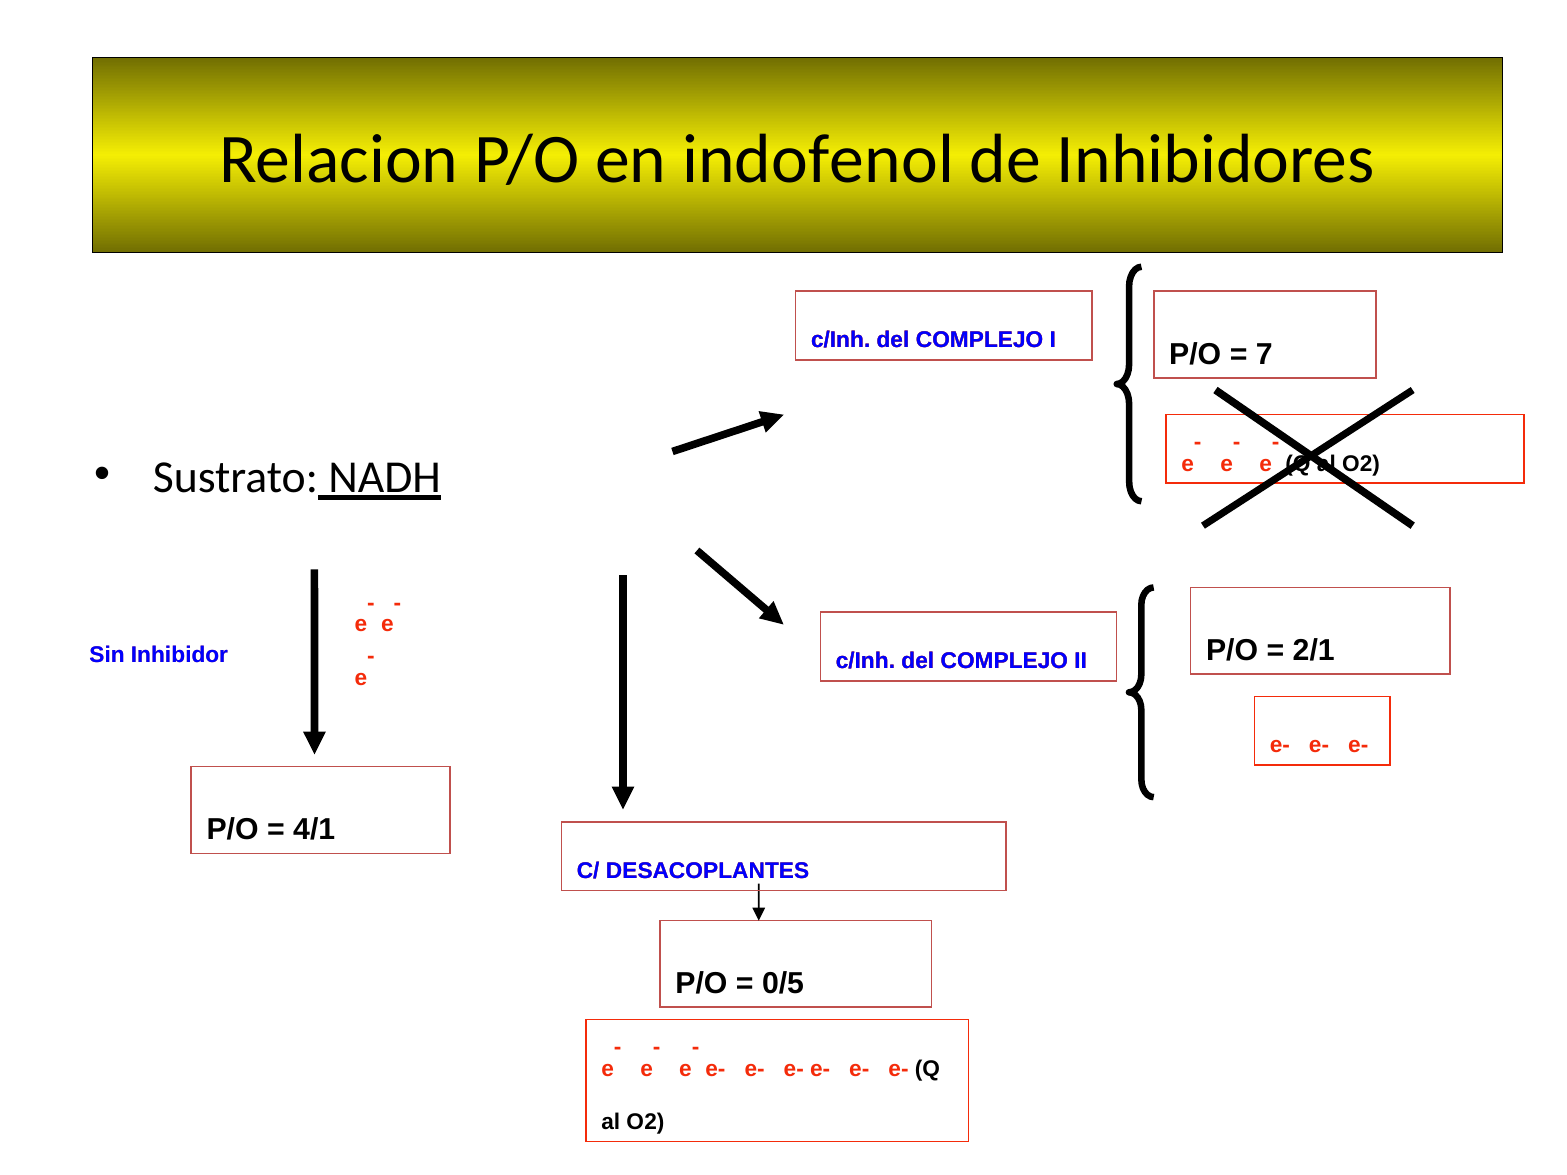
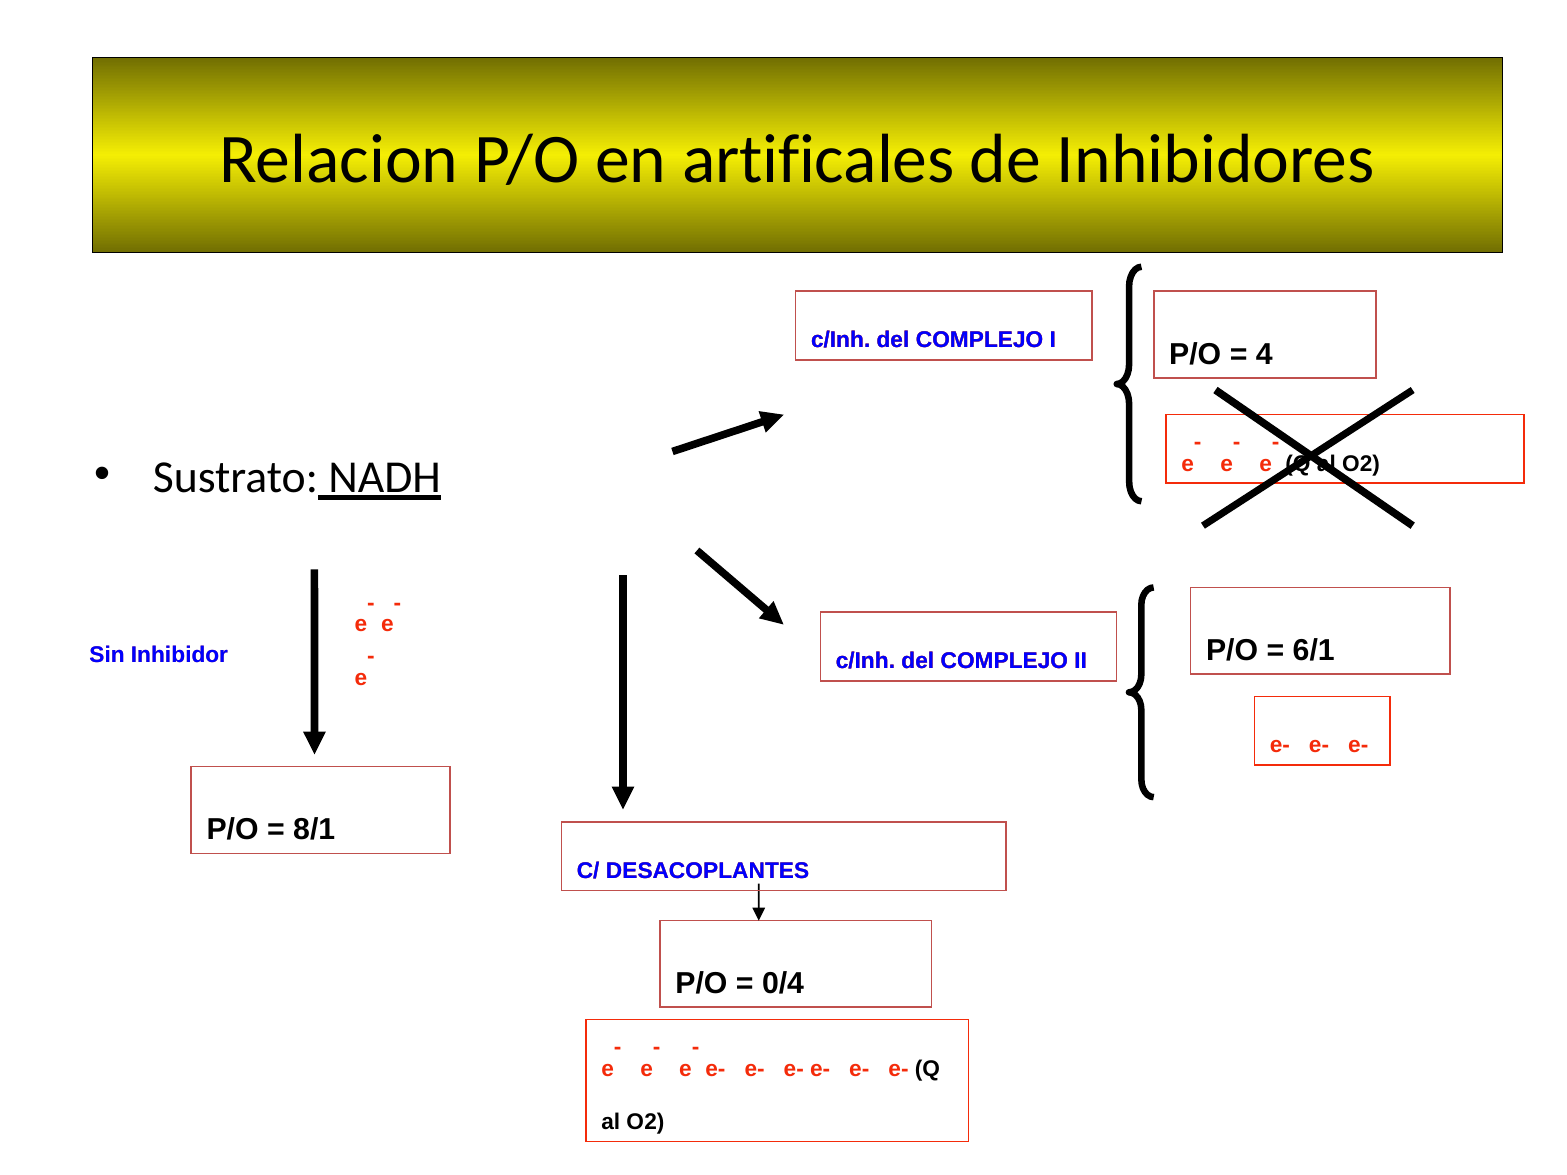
indofenol: indofenol -> artificales (818, 160)
7: 7 -> 4 (1264, 354)
2/1: 2/1 -> 6/1 (1314, 651)
4/1: 4/1 -> 8/1 (314, 830)
0/5: 0/5 -> 0/4 (783, 984)
